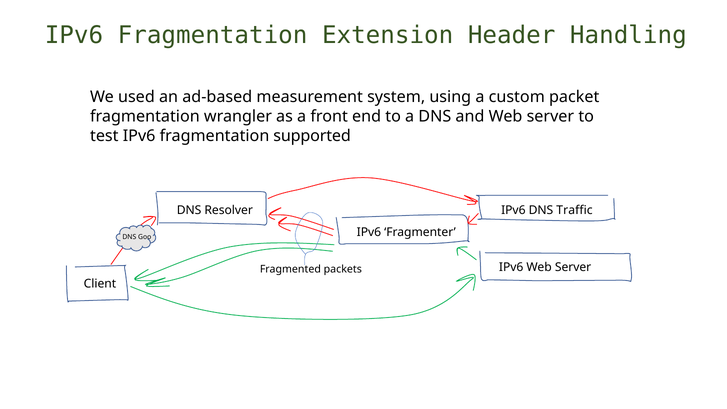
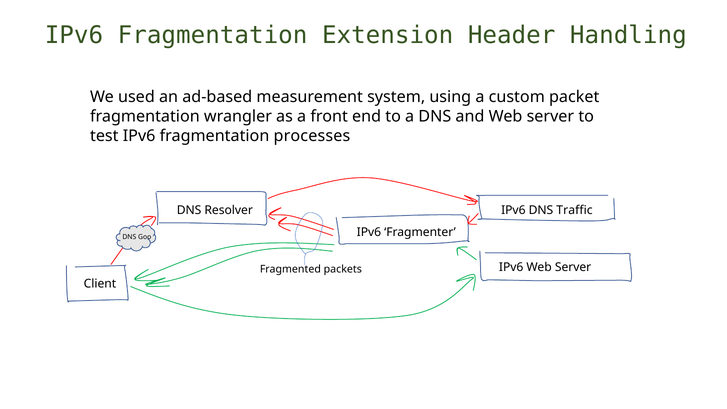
supported: supported -> processes (312, 136)
